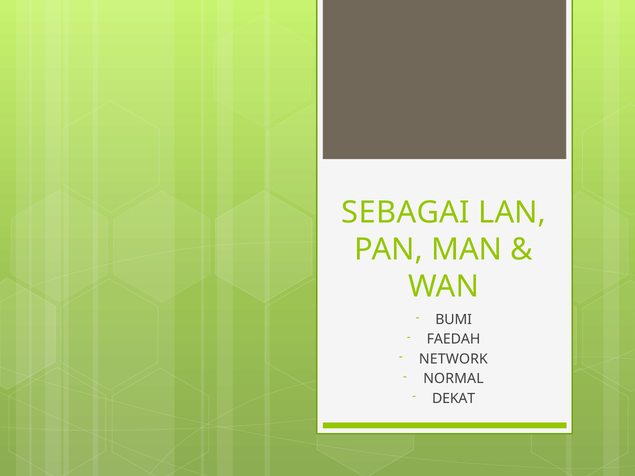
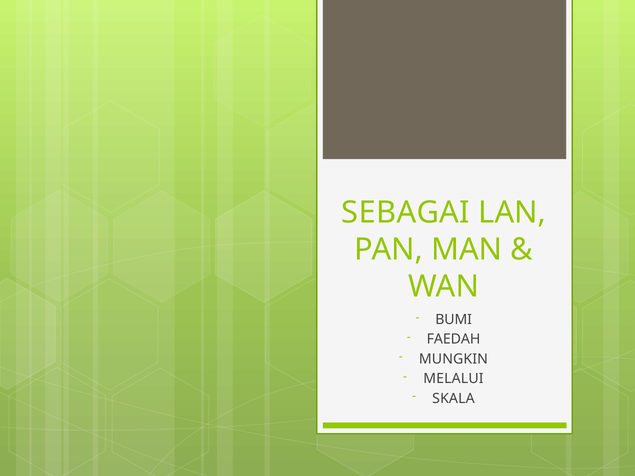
NETWORK: NETWORK -> MUNGKIN (453, 359)
NORMAL: NORMAL -> MELALUI (453, 379)
DEKAT: DEKAT -> SKALA (453, 399)
